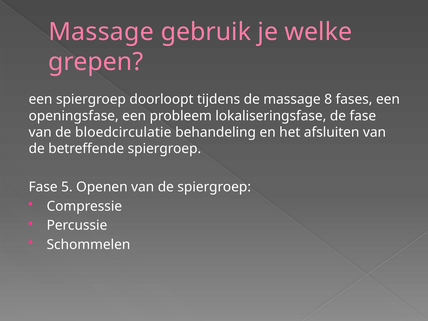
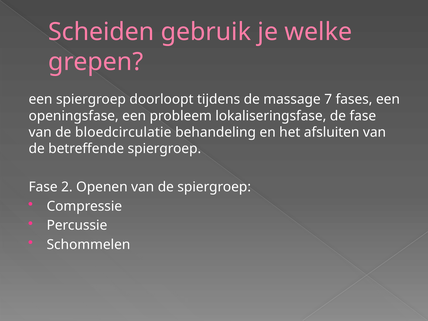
Massage: Massage -> Scheiden (101, 32)
8: 8 -> 7 (328, 99)
5: 5 -> 2 (67, 187)
